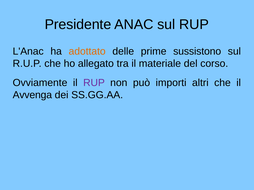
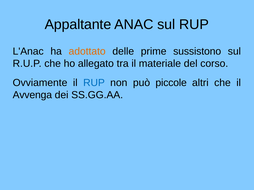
Presidente: Presidente -> Appaltante (78, 24)
RUP colour: purple -> blue (94, 83)
importi: importi -> piccole (171, 83)
